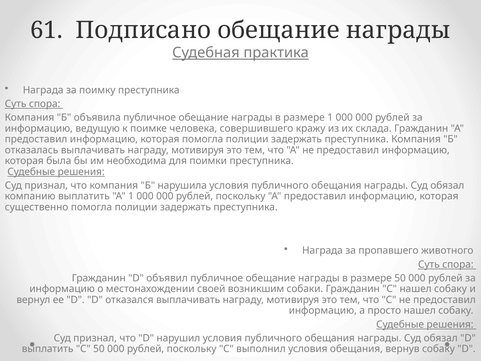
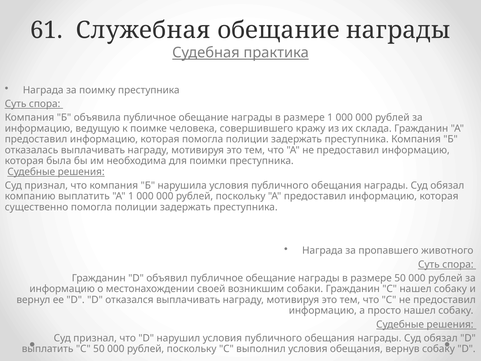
Подписано: Подписано -> Служебная (143, 30)
